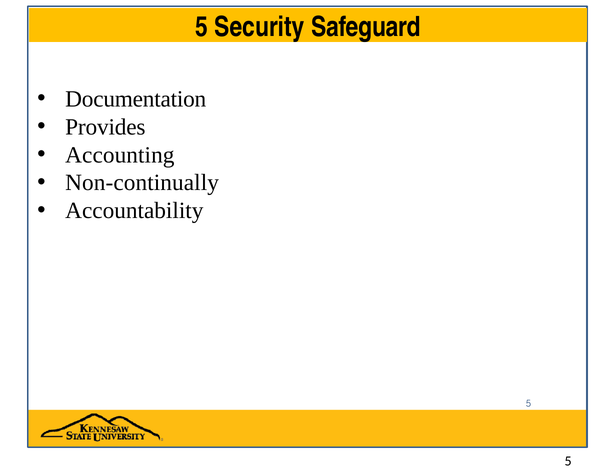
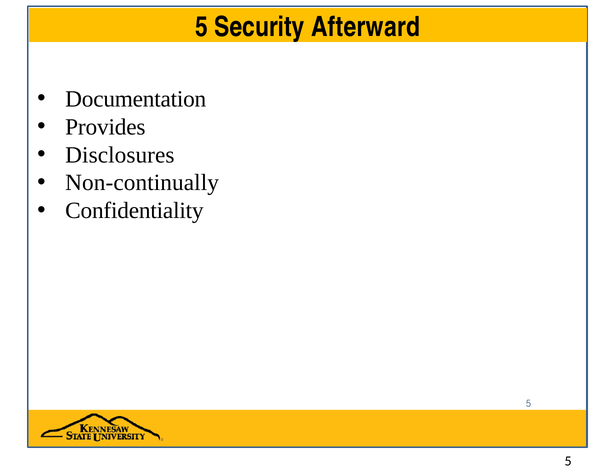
Safeguard: Safeguard -> Afterward (366, 27)
Accounting: Accounting -> Disclosures (120, 155)
Accountability: Accountability -> Confidentiality (134, 211)
